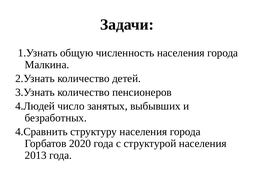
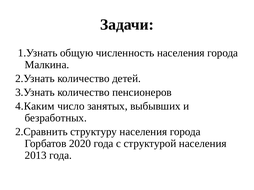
4.Людей: 4.Людей -> 4.Каким (35, 106)
4.Сравнить: 4.Сравнить -> 2.Сравнить (41, 132)
